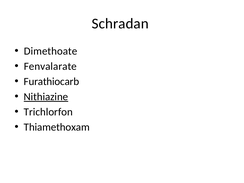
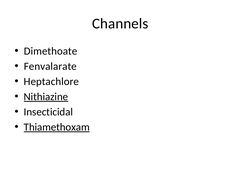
Schradan: Schradan -> Channels (120, 24)
Furathiocarb: Furathiocarb -> Heptachlore (51, 82)
Trichlorfon: Trichlorfon -> Insecticidal (48, 112)
Thiamethoxam underline: none -> present (57, 127)
